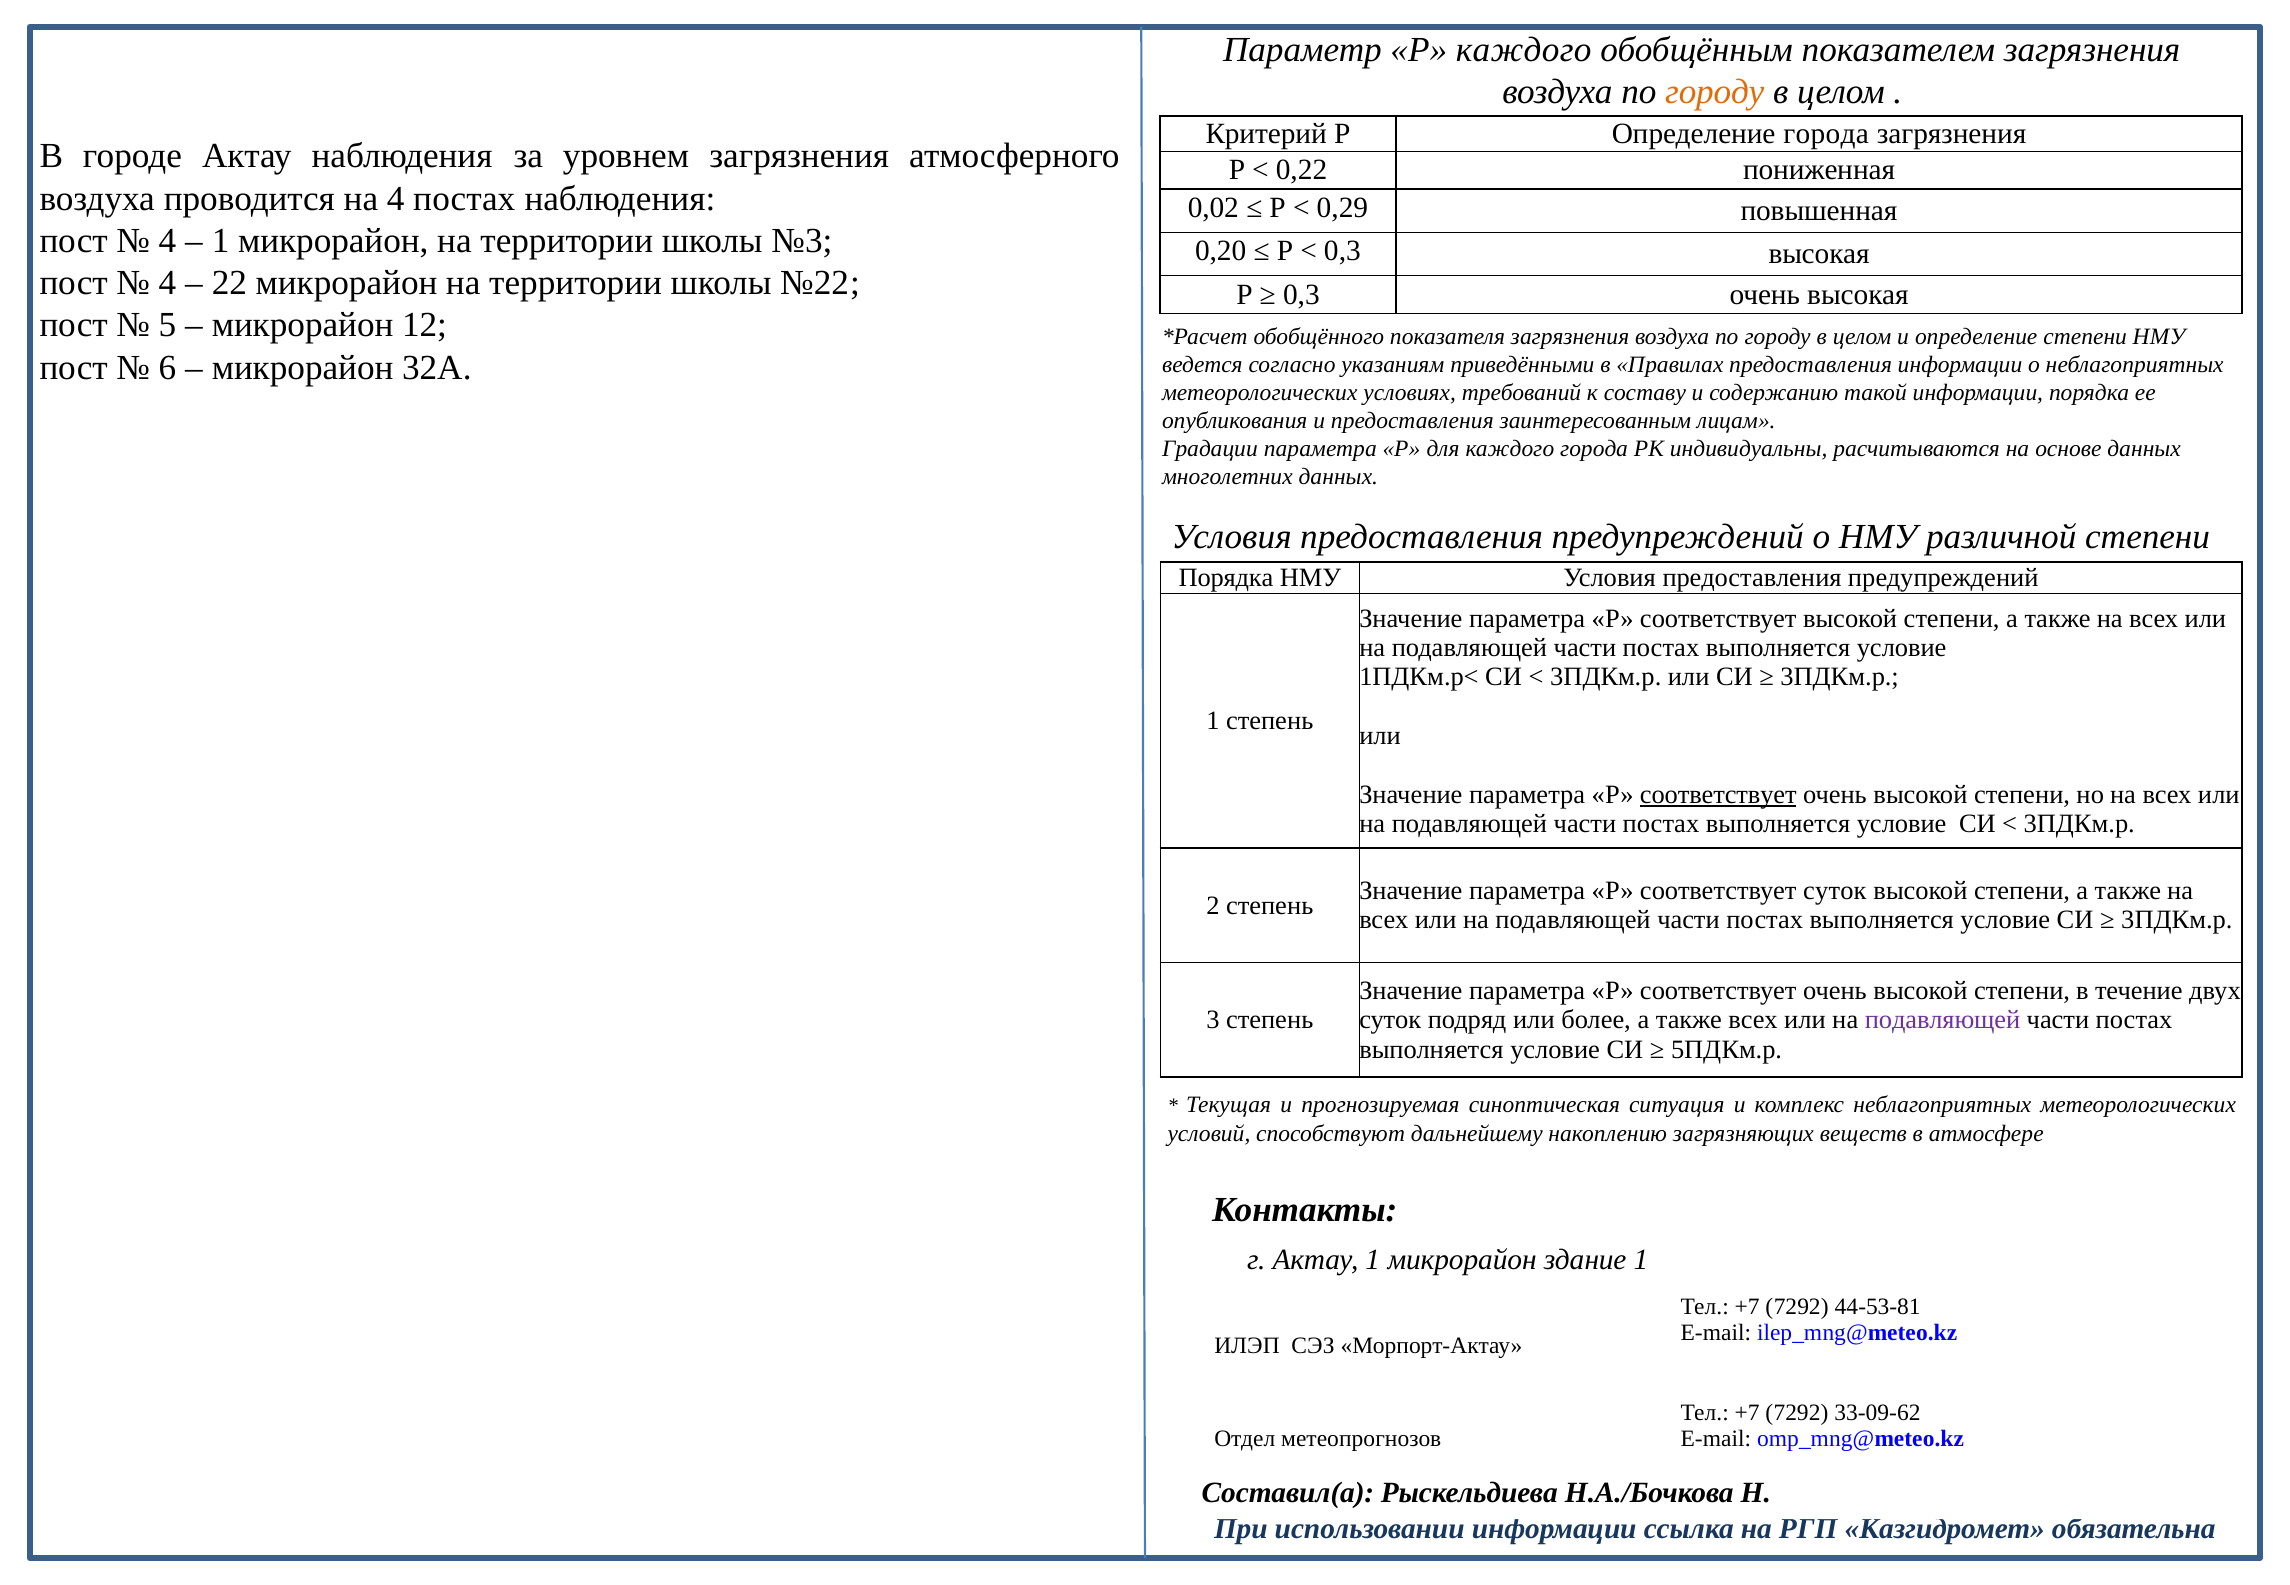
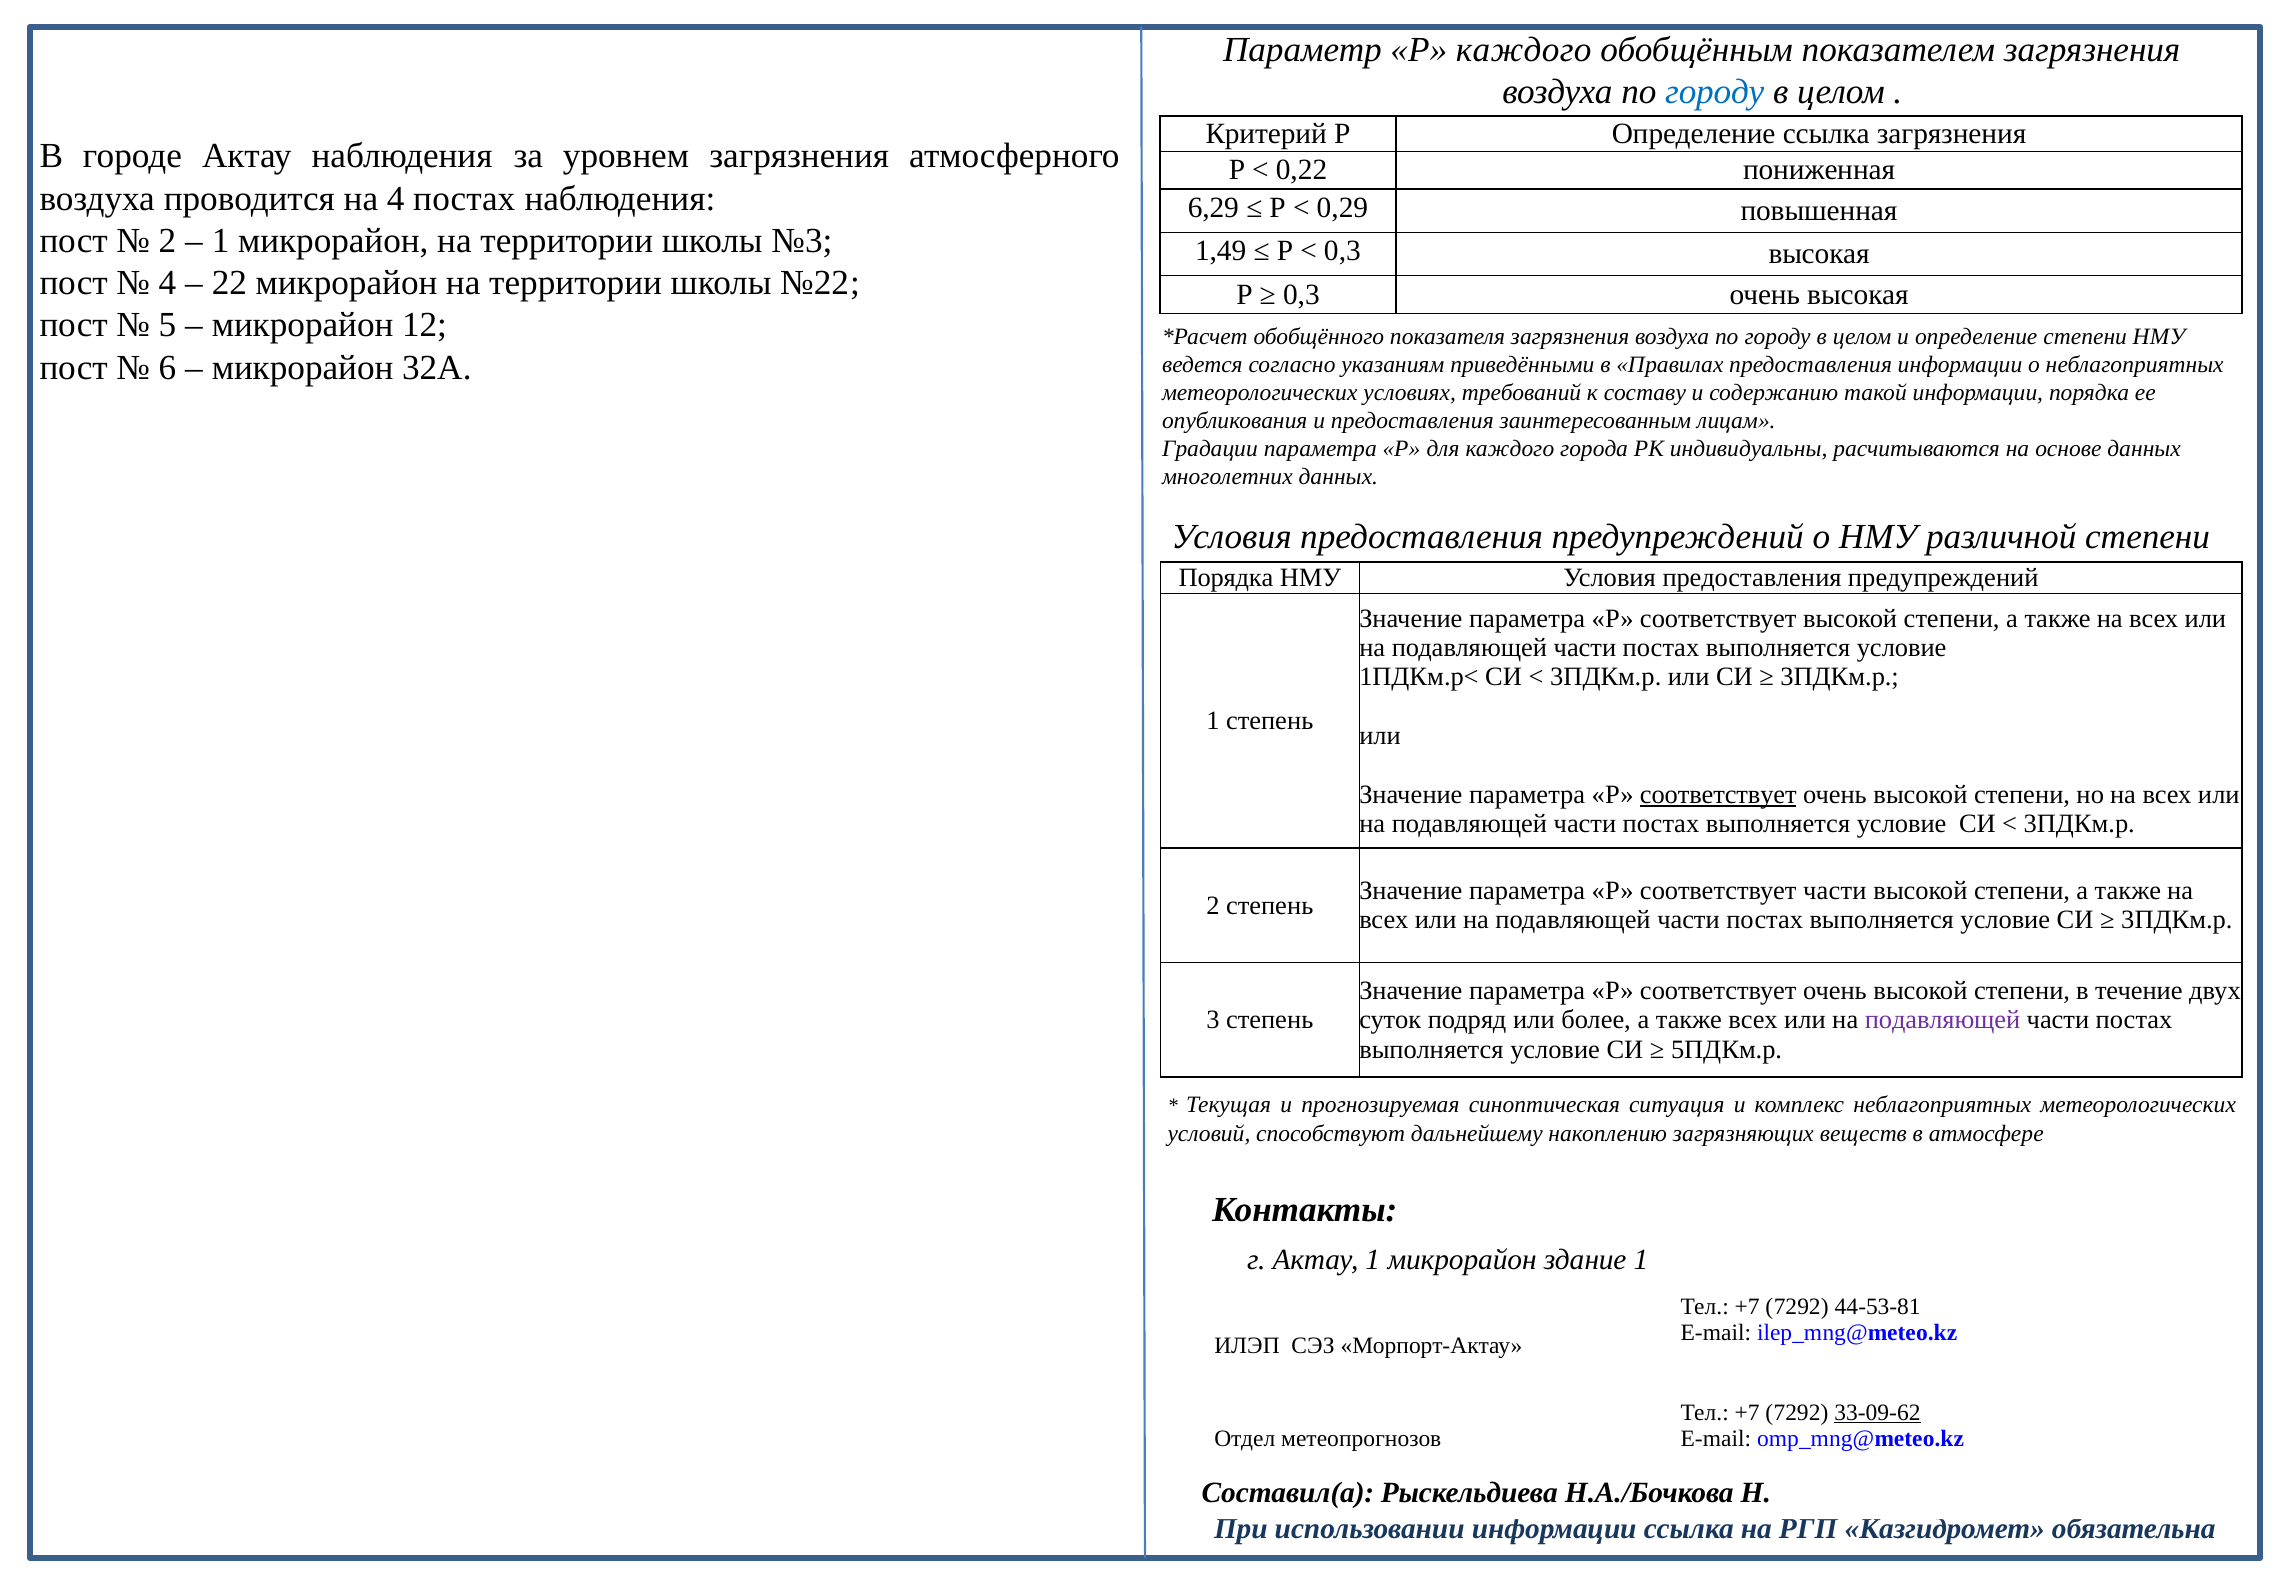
городу colour: orange -> blue (1715, 92)
Определение города: города -> ссылка (1826, 134)
0,02: 0,02 -> 6,29 (1213, 208)
4: 4 -> 2 (168, 241)
0,20: 0,20 -> 1,49 (1221, 251)
соответствует суток: суток -> части (1835, 891)
33-09-62 underline: none -> present (1877, 1413)
